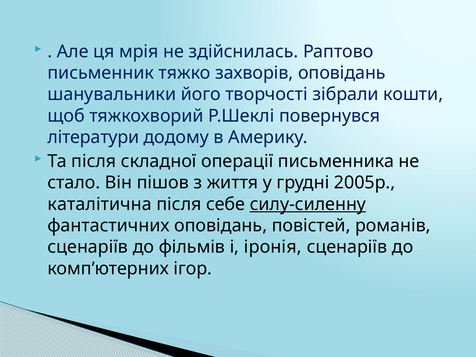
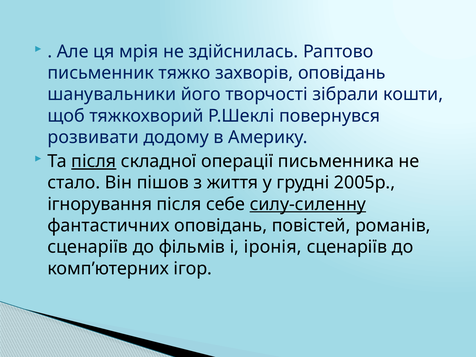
літератури: літератури -> розвивати (93, 137)
після underline: none -> present (94, 161)
каталітична: каталітична -> ігнорування (100, 204)
